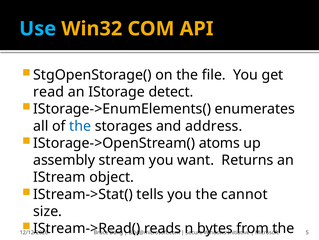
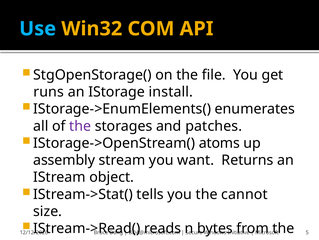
read: read -> runs (49, 92)
detect: detect -> install (171, 92)
the colour: blue -> purple (80, 126)
address: address -> patches (214, 126)
